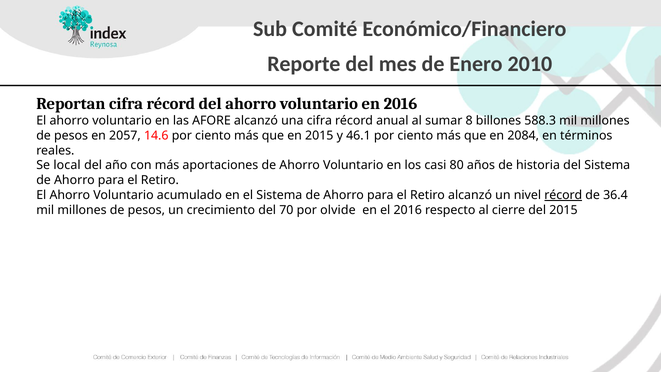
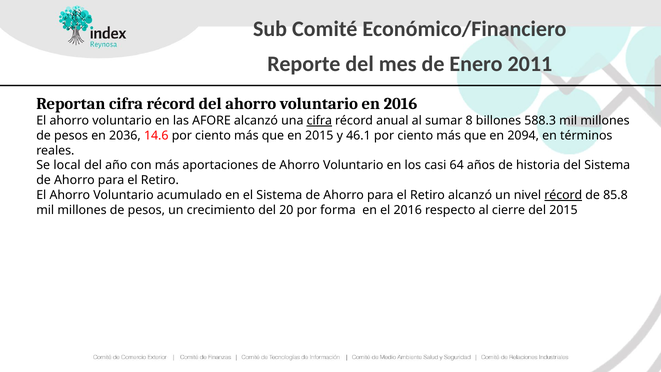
2010: 2010 -> 2011 (530, 64)
cifra underline: none -> present (319, 121)
2057: 2057 -> 2036 (125, 136)
2084: 2084 -> 2094 (523, 136)
80: 80 -> 64 (457, 165)
36.4: 36.4 -> 85.8 (615, 195)
70: 70 -> 20 (286, 210)
olvide: olvide -> forma (338, 210)
